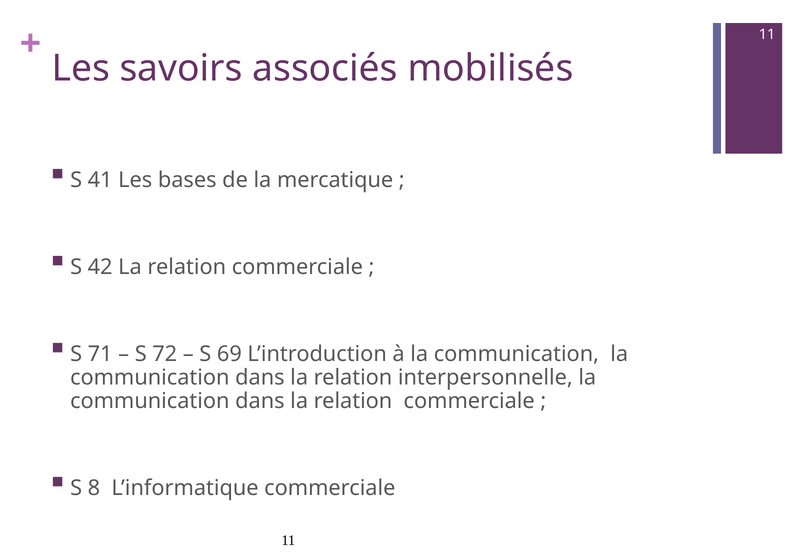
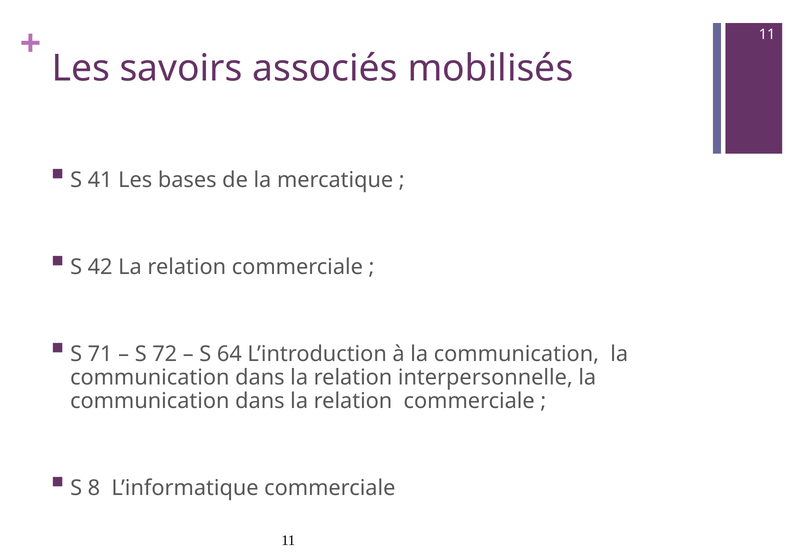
69: 69 -> 64 (229, 354)
